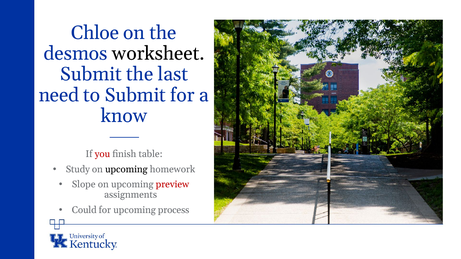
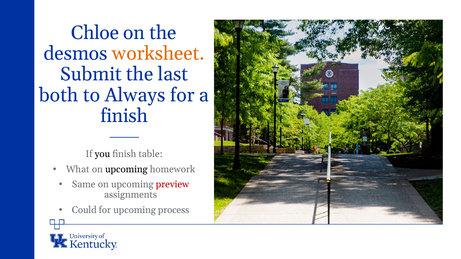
worksheet colour: black -> orange (158, 54)
need: need -> both (59, 95)
to Submit: Submit -> Always (135, 95)
know: know -> finish (124, 116)
you colour: red -> black (102, 154)
Study: Study -> What (78, 169)
Slope: Slope -> Same (84, 185)
